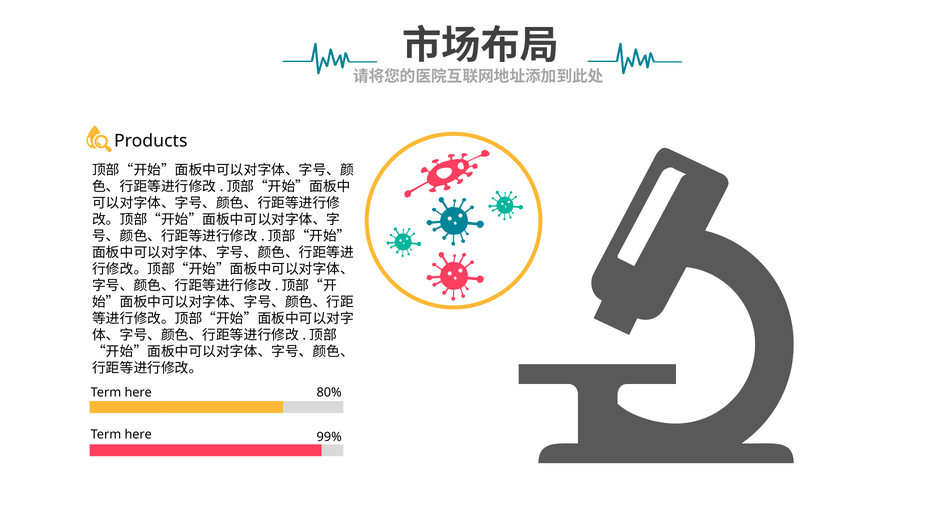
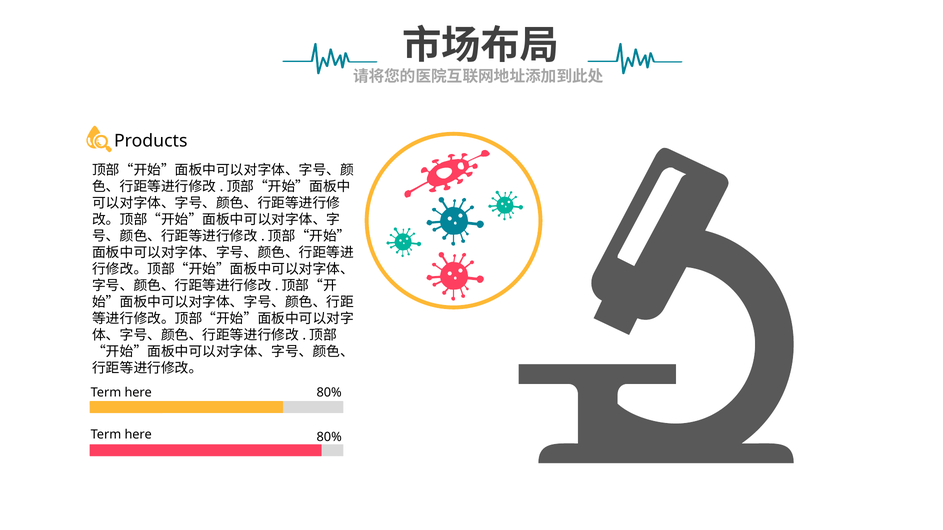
99%: 99% -> 80% (329, 438)
